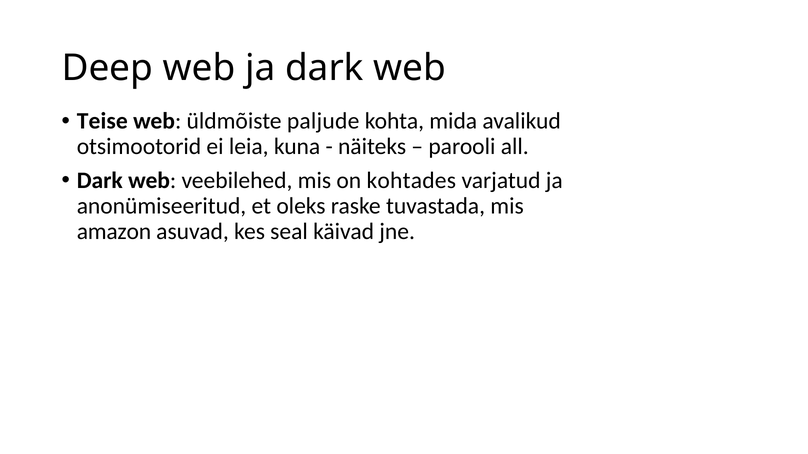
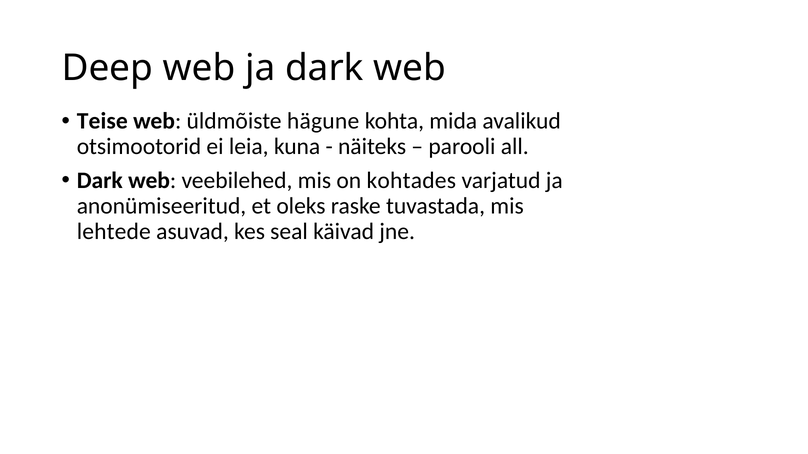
paljude: paljude -> hägune (323, 121)
amazon: amazon -> lehtede (114, 232)
